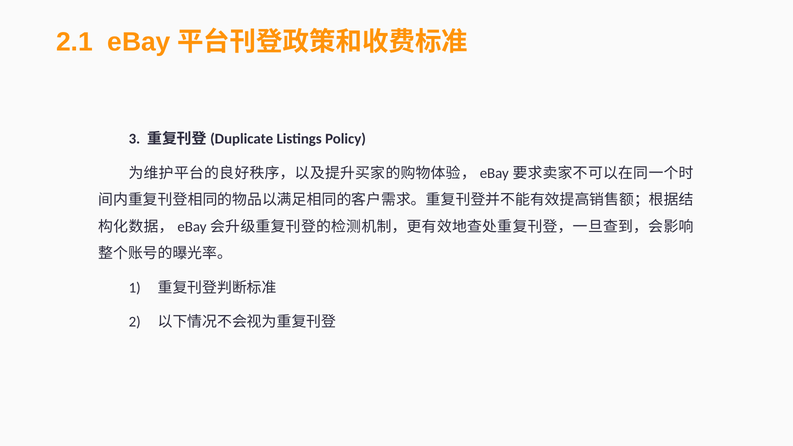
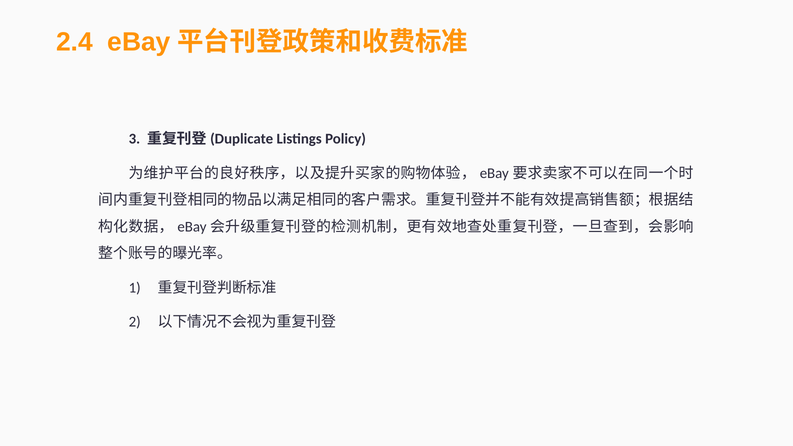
2.1: 2.1 -> 2.4 (74, 42)
